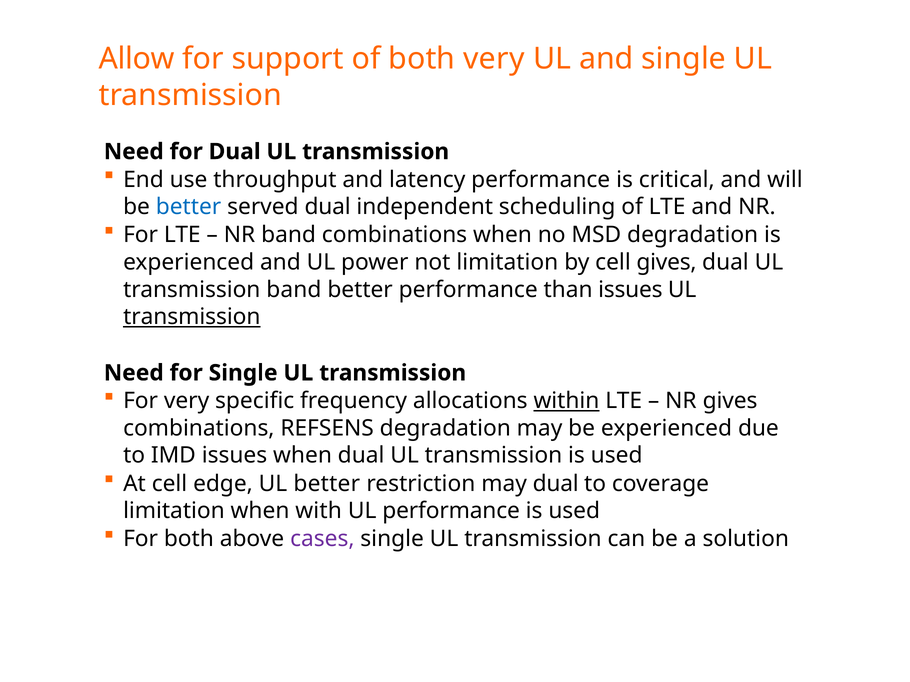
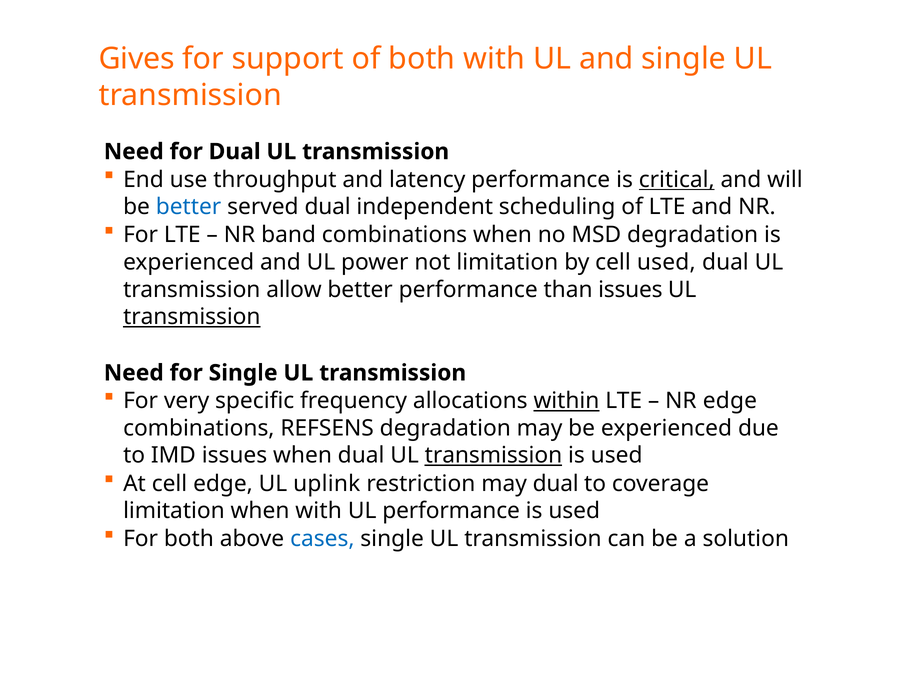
Allow: Allow -> Gives (137, 59)
both very: very -> with (494, 59)
critical underline: none -> present (677, 180)
cell gives: gives -> used (666, 262)
transmission band: band -> allow (294, 290)
NR gives: gives -> edge (730, 401)
transmission underline: none -> present (493, 456)
UL better: better -> uplink (327, 484)
cases colour: purple -> blue (322, 539)
